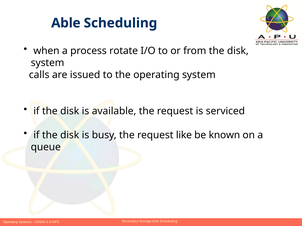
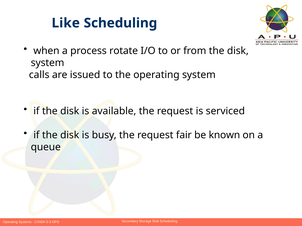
Able: Able -> Like (66, 23)
like: like -> fair (184, 135)
